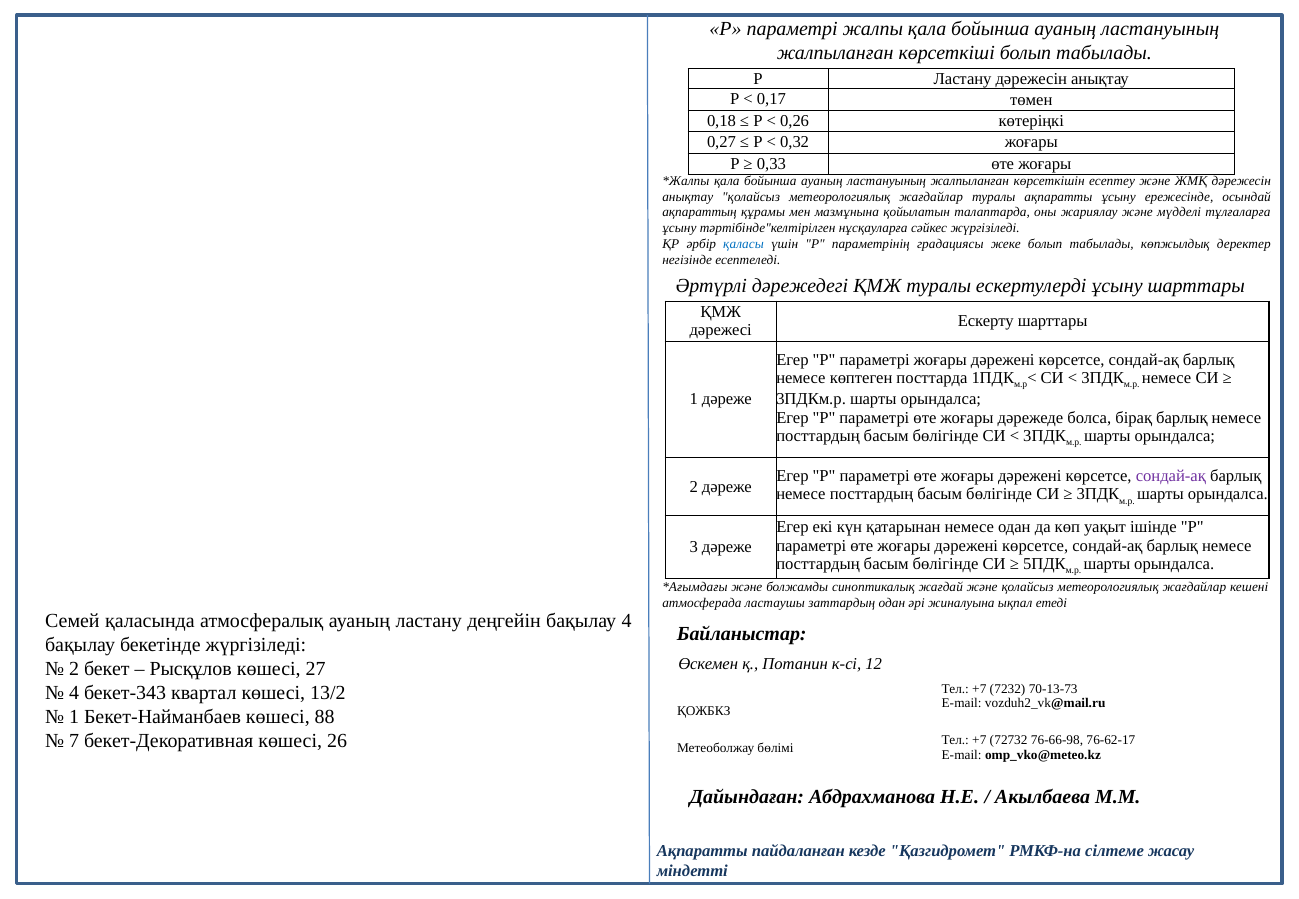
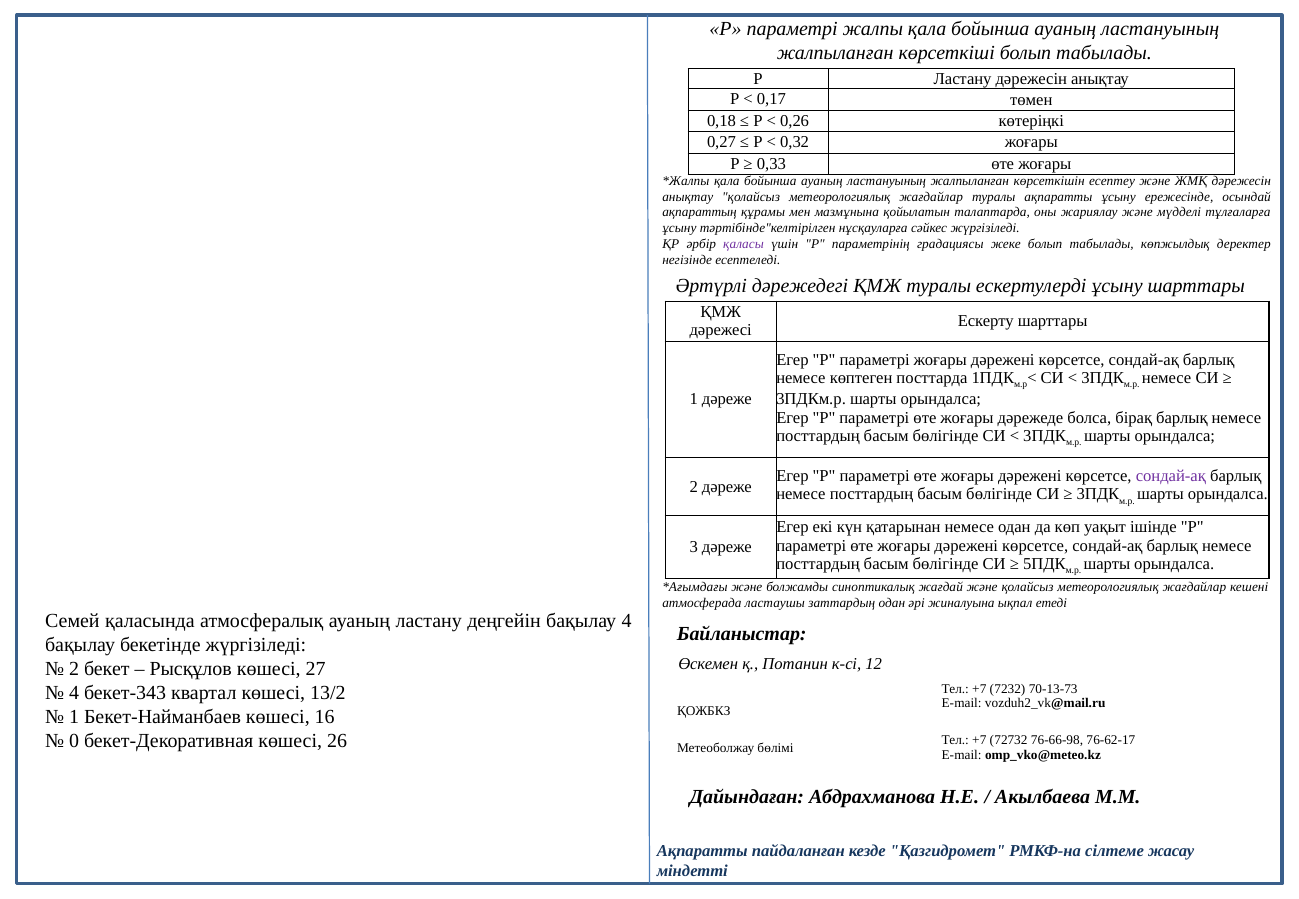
қаласы colour: blue -> purple (744, 245)
88: 88 -> 16 (325, 717)
7: 7 -> 0 (74, 741)
